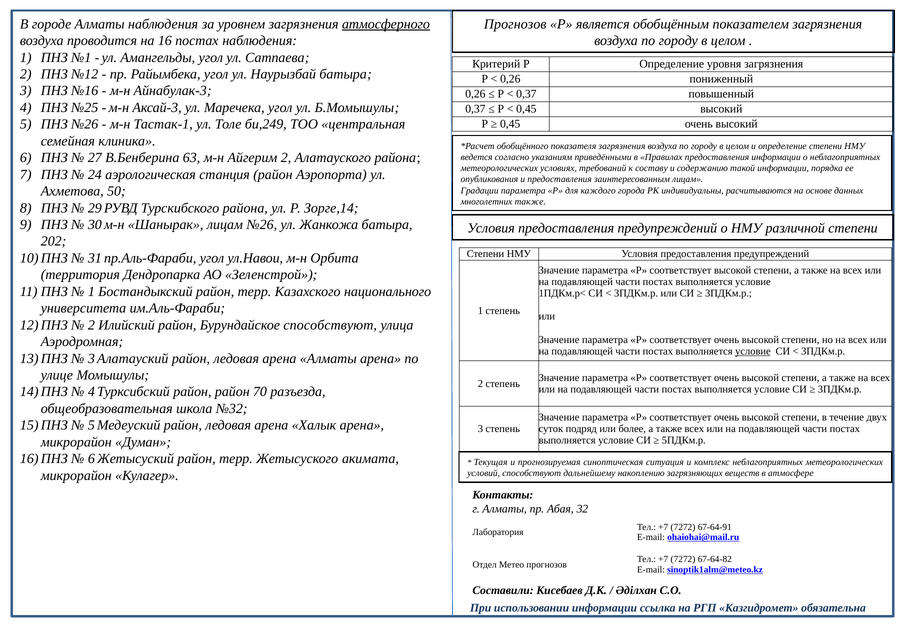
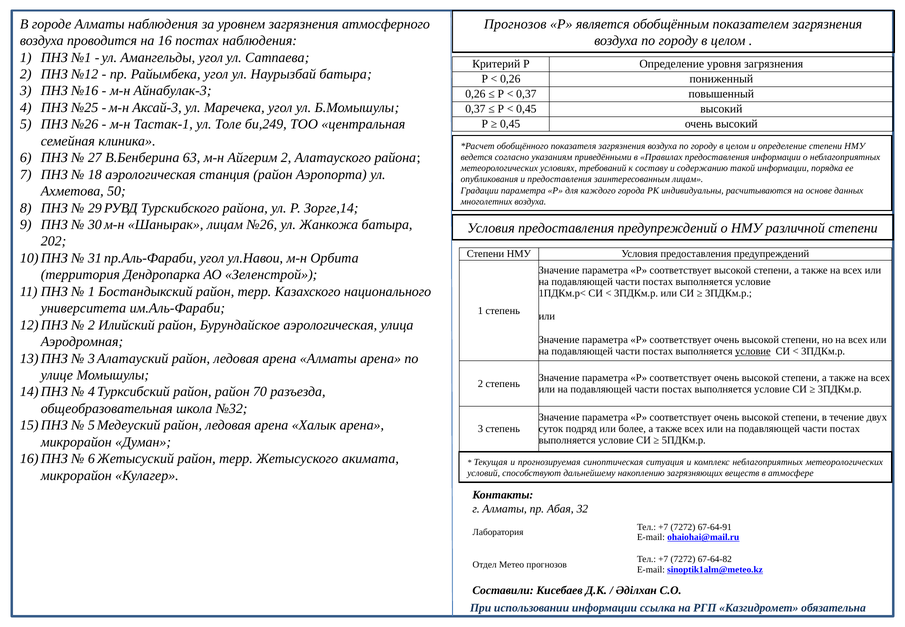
атмосферного underline: present -> none (386, 24)
24: 24 -> 18 (95, 174)
многолетних также: также -> воздуха (530, 201)
Бурундайское способствуют: способствуют -> аэрологическая (330, 325)
